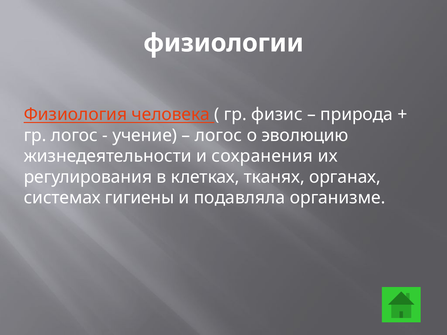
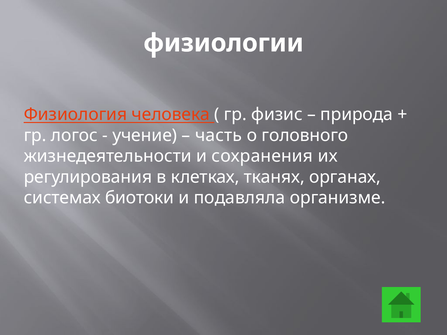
логос: логос -> часть (218, 135)
эволюцию: эволюцию -> головного (305, 135)
гигиены: гигиены -> биотоки (140, 198)
